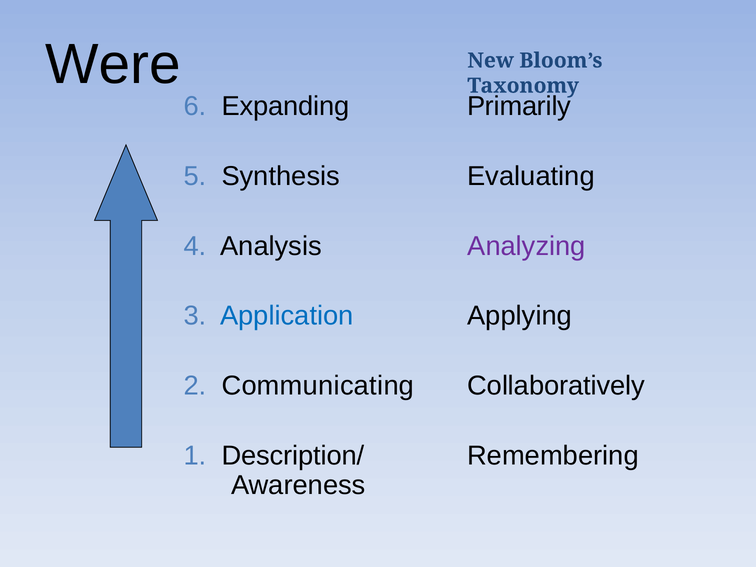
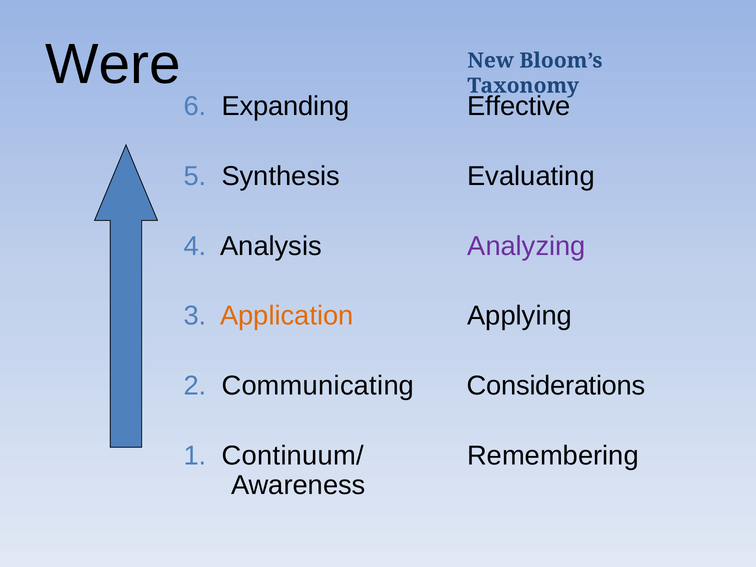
Primarily: Primarily -> Effective (519, 106)
Application colour: blue -> orange (287, 316)
Collaboratively: Collaboratively -> Considerations (556, 386)
Description/: Description/ -> Continuum/ (293, 456)
